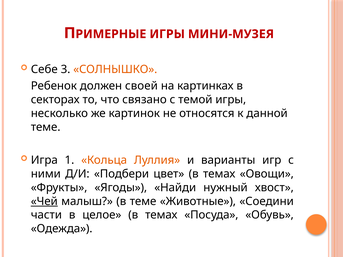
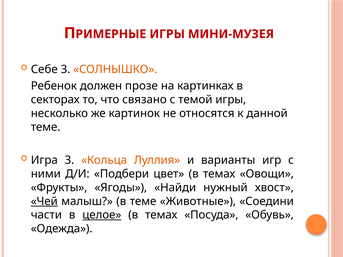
своей: своей -> прозе (141, 86)
Игра 1: 1 -> 3 (69, 160)
целое underline: none -> present (102, 215)
